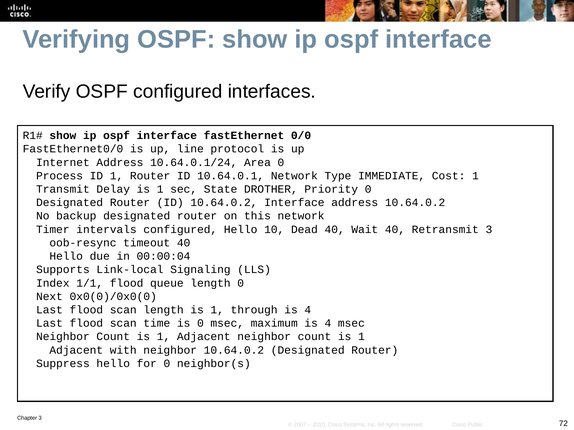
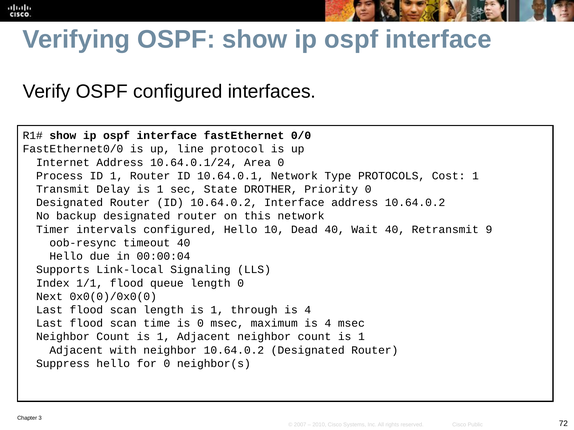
IMMEDIATE: IMMEDIATE -> PROTOCOLS (392, 176)
Retransmit 3: 3 -> 9 (489, 230)
